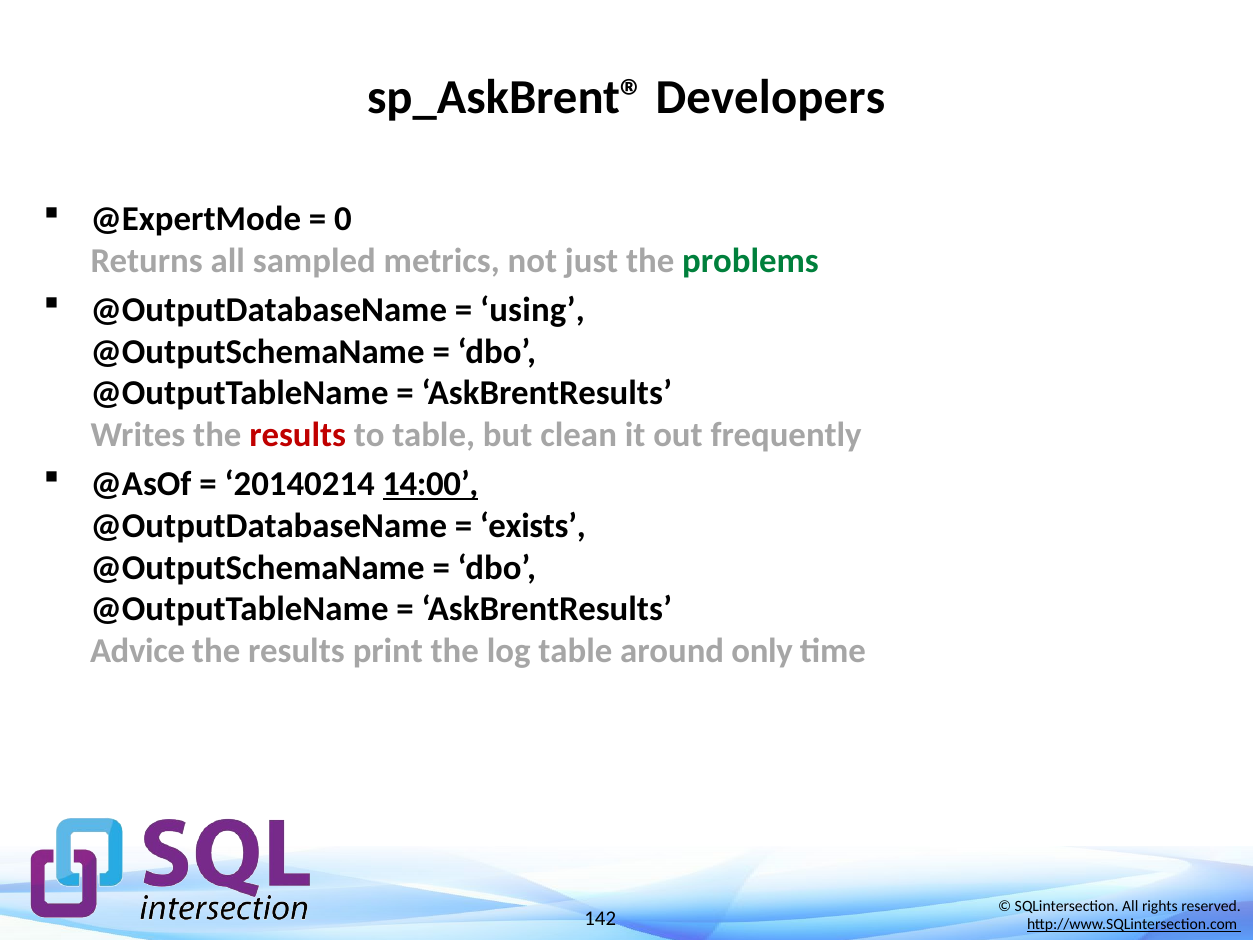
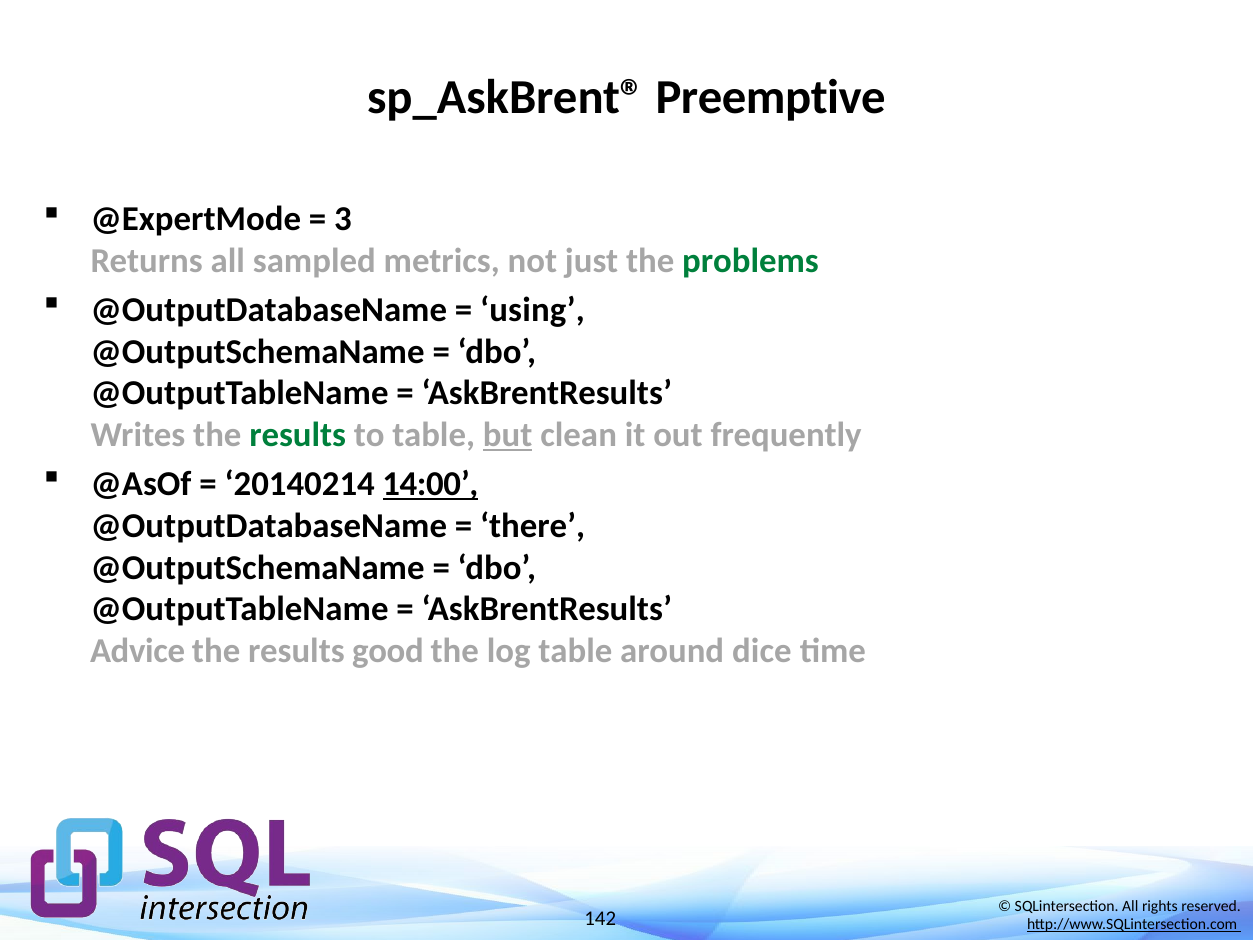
Developers: Developers -> Preemptive (771, 97)
0: 0 -> 3 (343, 219)
results colour: red -> green (298, 435)
but underline: none -> present (508, 435)
exists: exists -> there (533, 526)
print: print -> good (388, 651)
only: only -> dice (762, 651)
